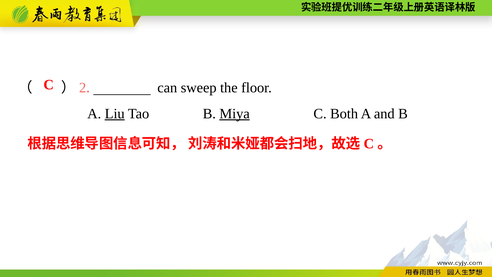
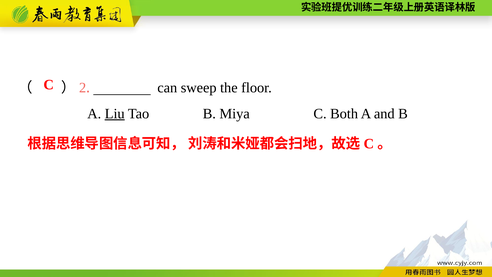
Miya underline: present -> none (235, 114)
